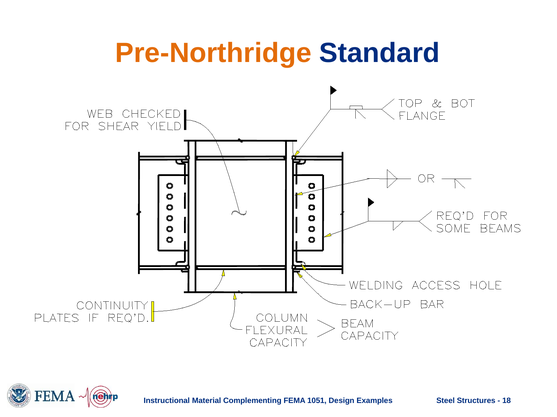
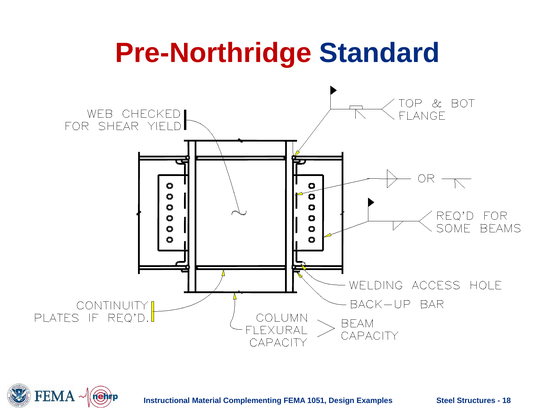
Pre-Northridge colour: orange -> red (213, 53)
